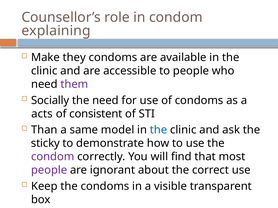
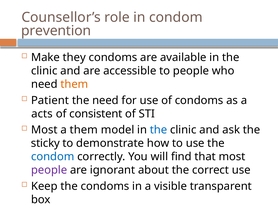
explaining: explaining -> prevention (56, 31)
them colour: purple -> orange (74, 84)
Socially: Socially -> Patient (50, 101)
Than: Than -> Most (44, 130)
a same: same -> them (84, 130)
condom colour: purple -> blue (53, 157)
